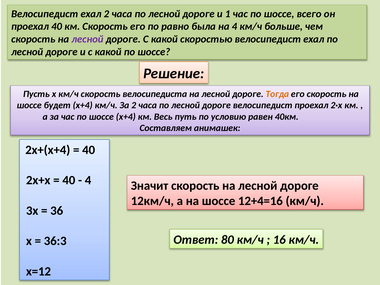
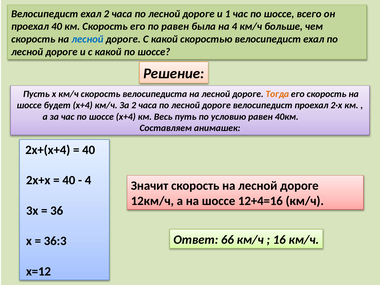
по равно: равно -> равен (175, 26)
лесной colour: purple -> blue (87, 39)
80: 80 -> 66 (227, 240)
